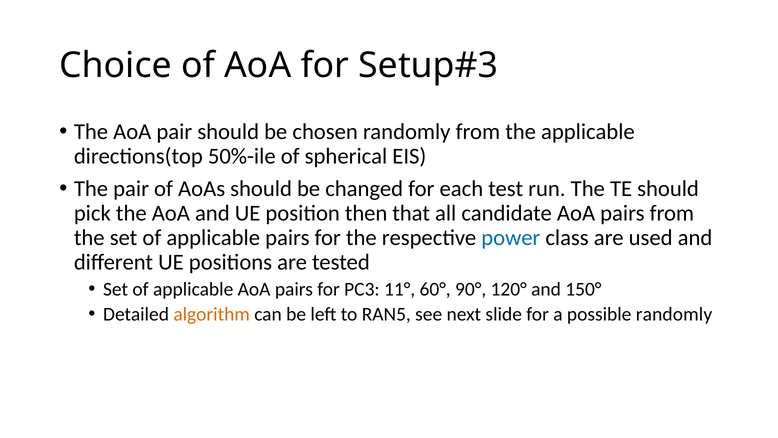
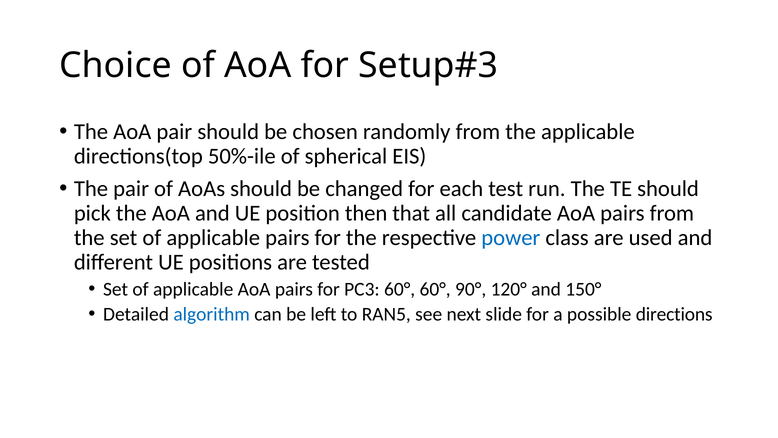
PC3 11°: 11° -> 60° (400, 289)
algorithm colour: orange -> blue (212, 314)
possible randomly: randomly -> directions (674, 314)
